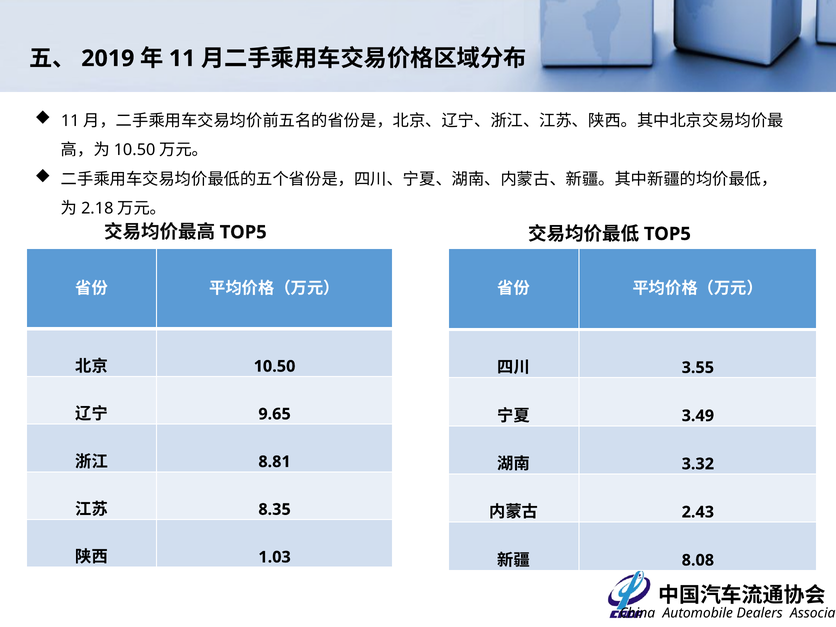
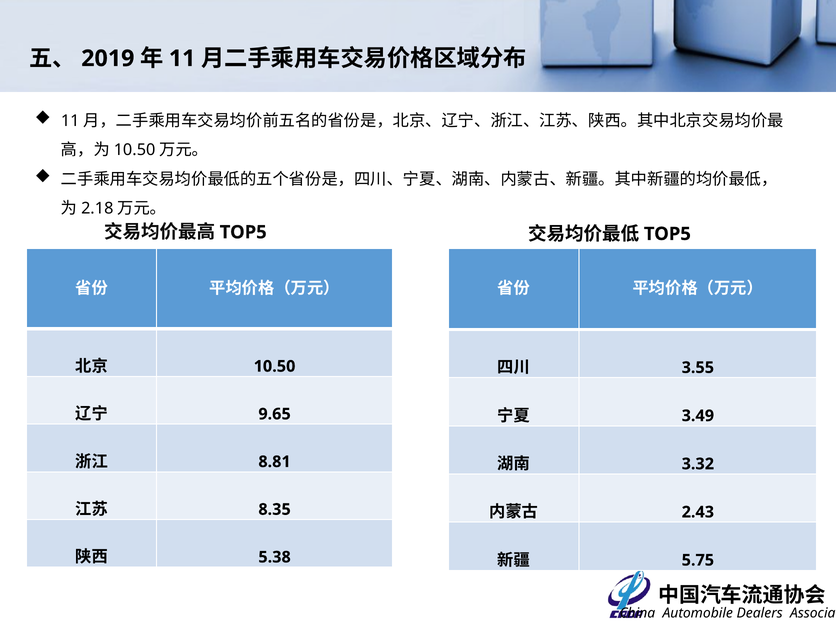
1.03: 1.03 -> 5.38 (275, 557)
8.08: 8.08 -> 5.75 (698, 560)
